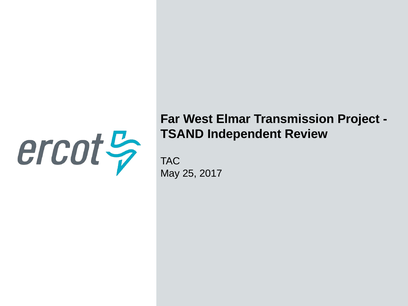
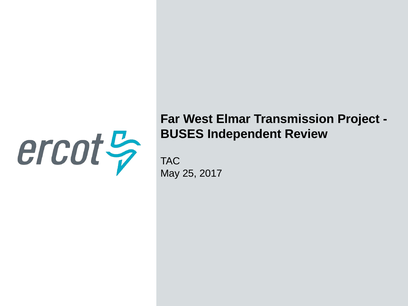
TSAND: TSAND -> BUSES (182, 134)
